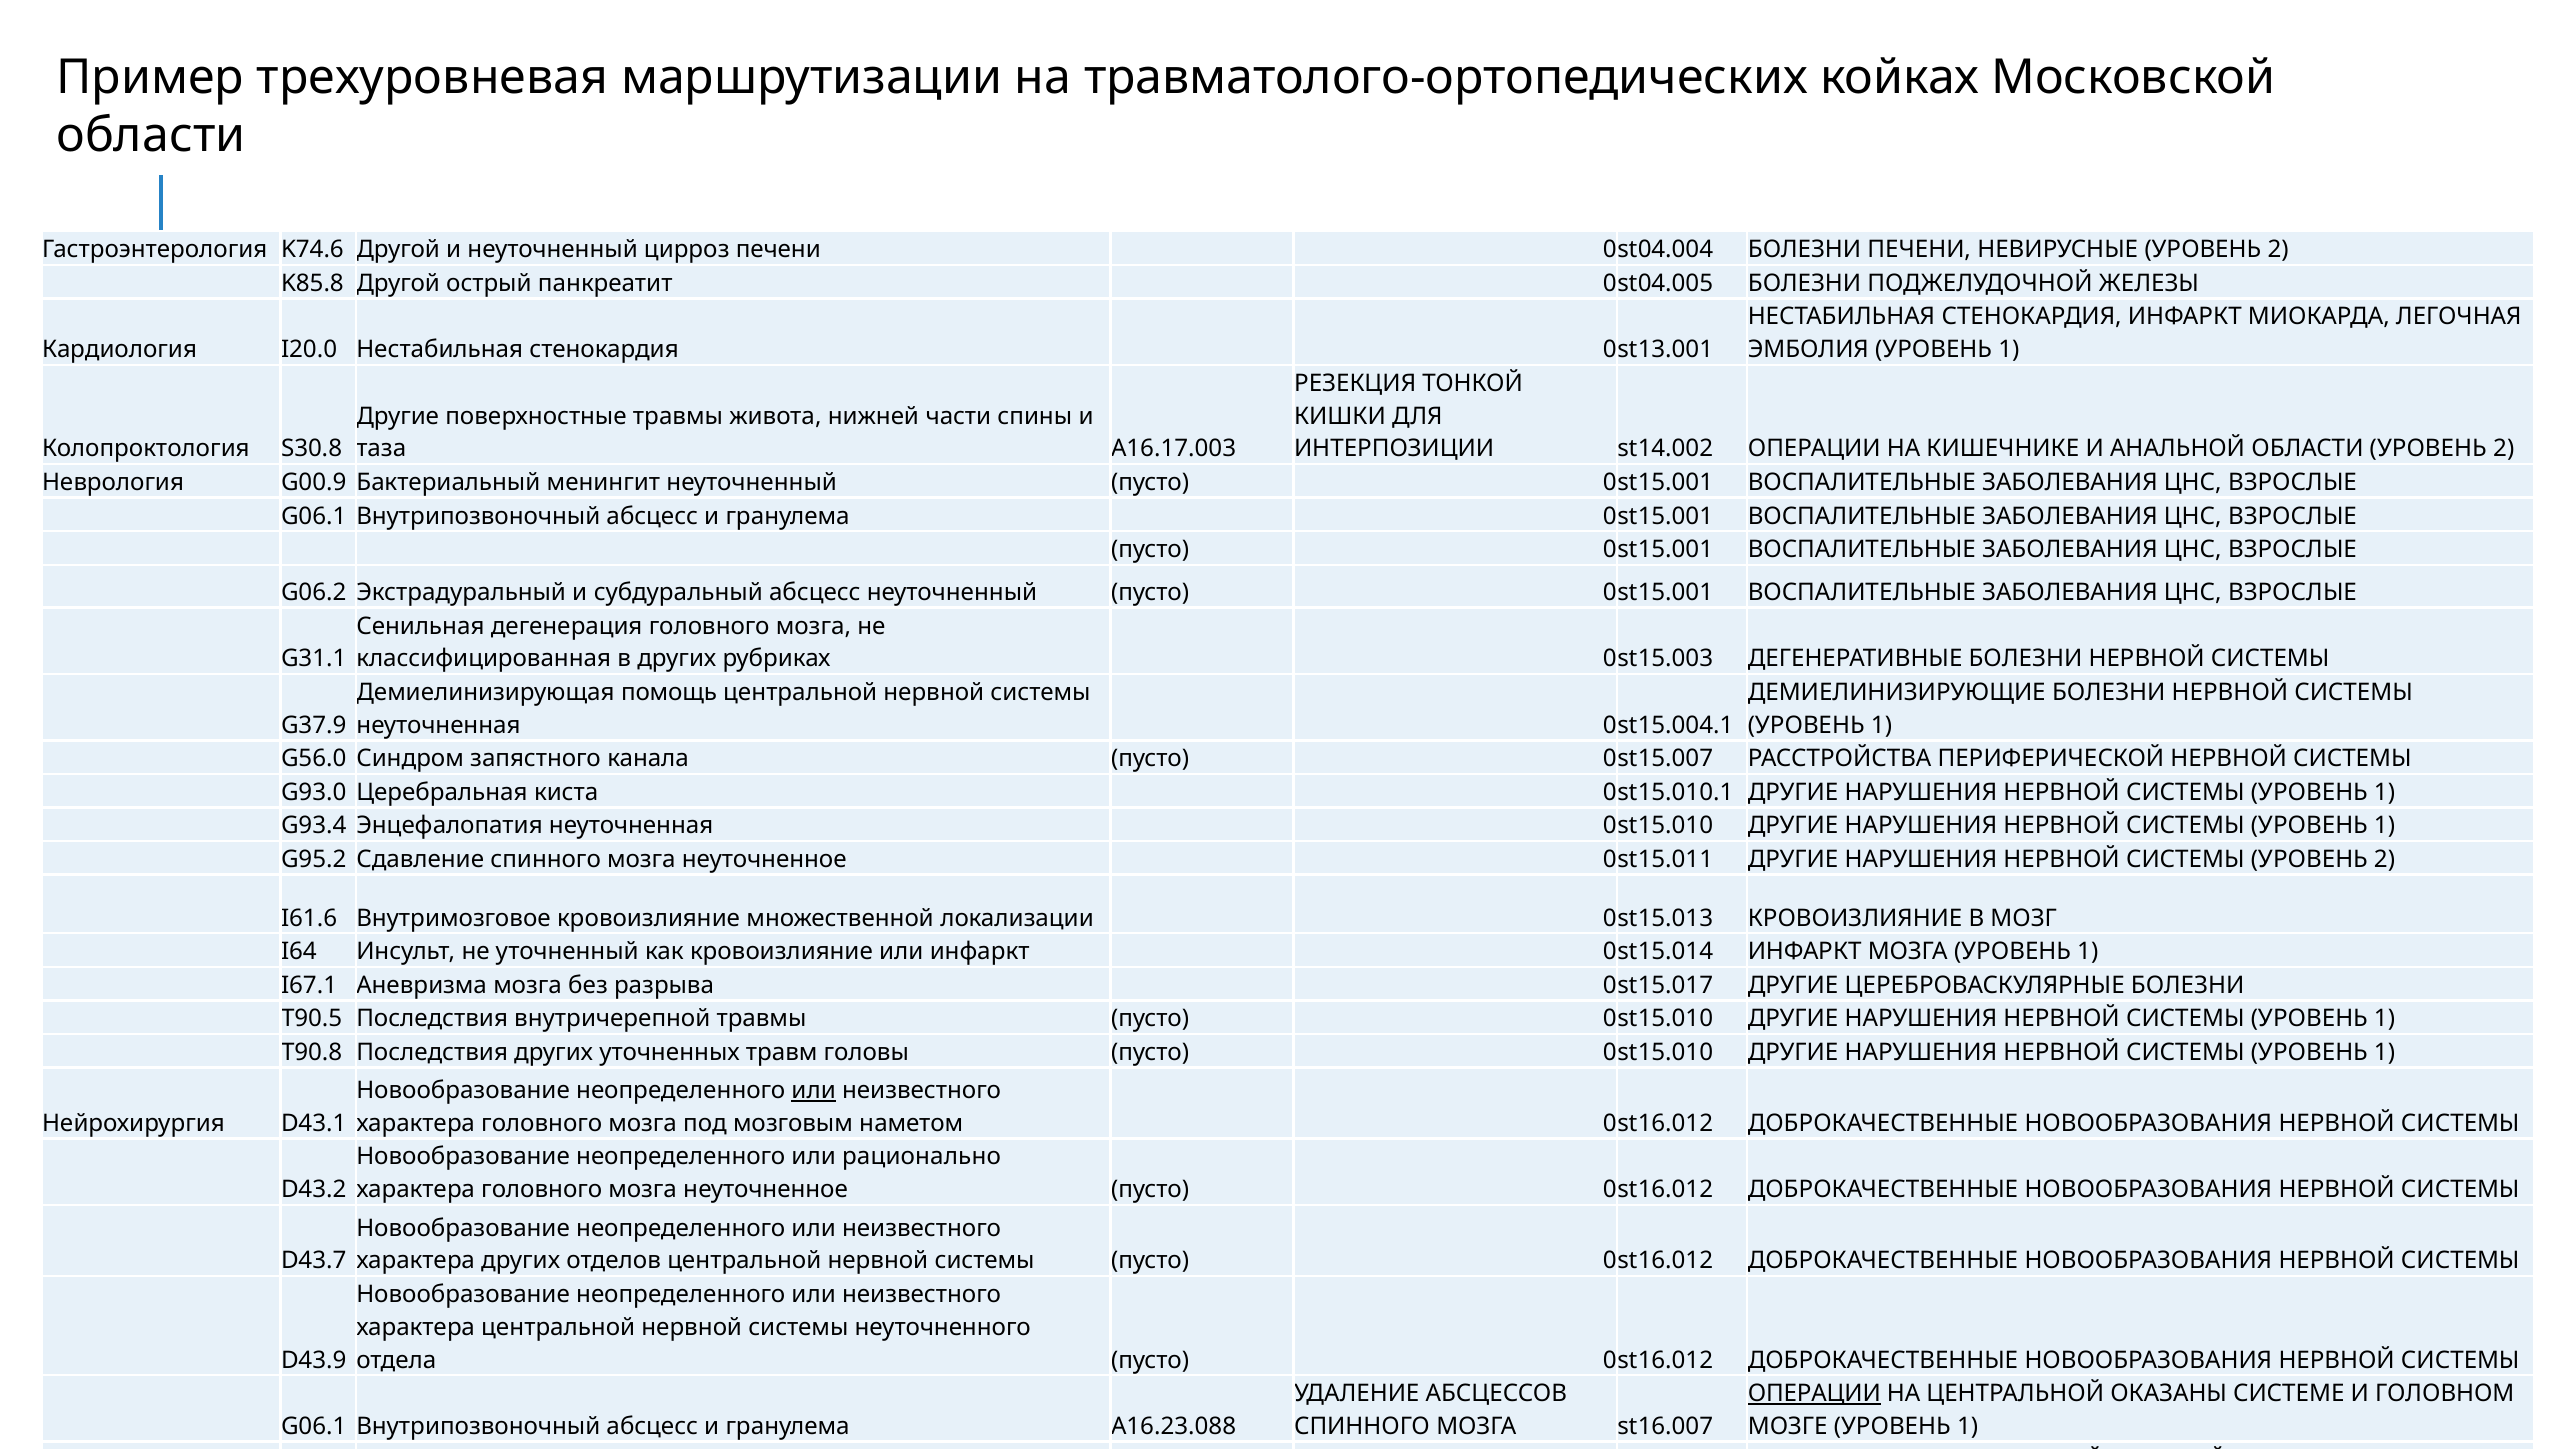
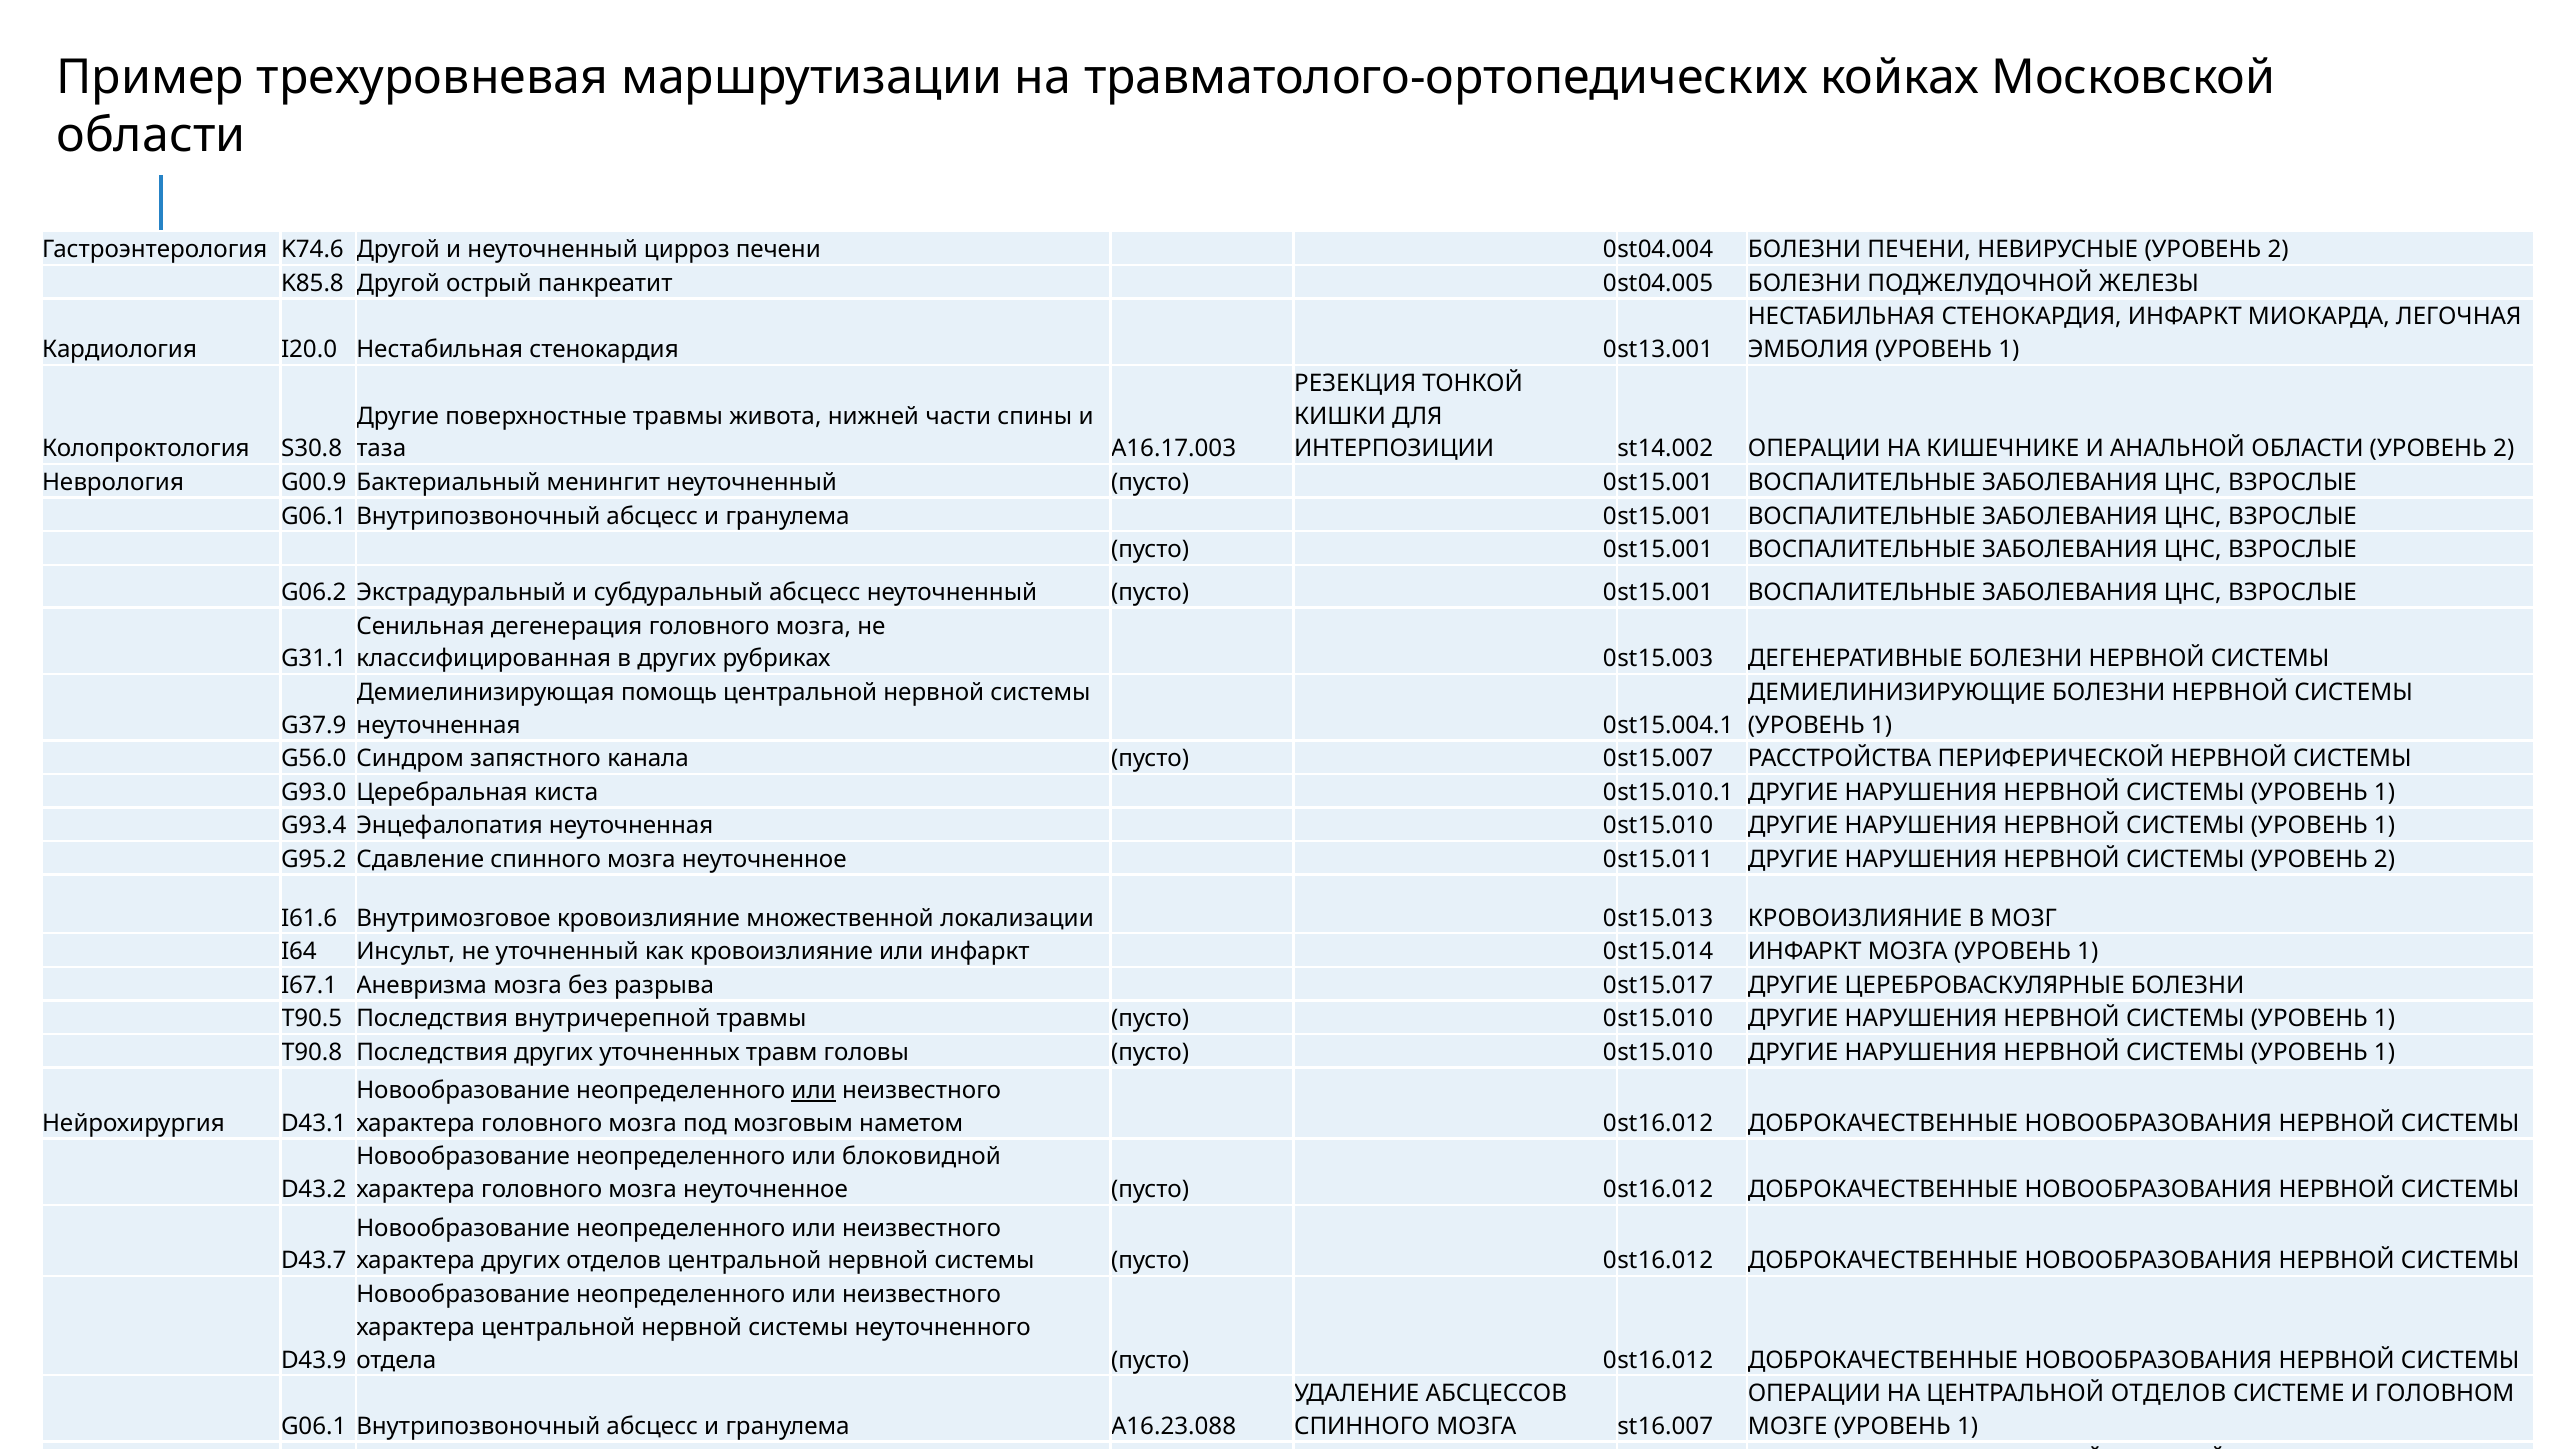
рационально: рационально -> блоковидной (922, 1157)
ОПЕРАЦИИ underline: present -> none (1814, 1394)
ЦЕНТРАЛЬНОЙ ОКАЗАНЫ: ОКАЗАНЫ -> ОТДЕЛОВ (2169, 1394)
